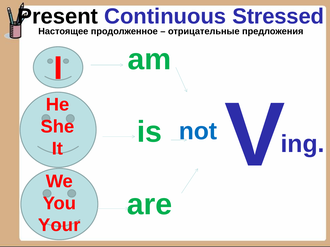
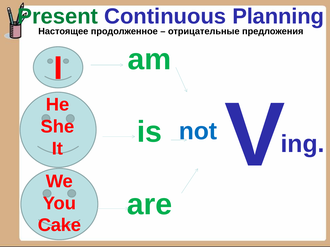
Present colour: black -> green (58, 16)
Stressed: Stressed -> Planning (278, 16)
Your: Your -> Cake (59, 226)
